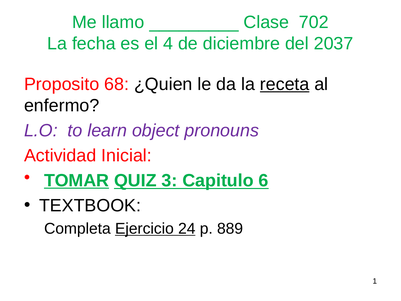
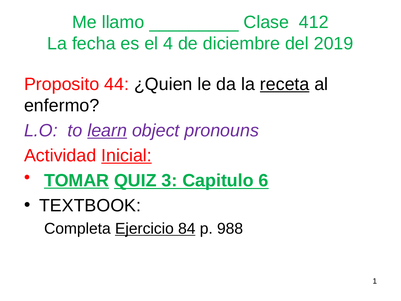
702: 702 -> 412 (314, 22)
2037: 2037 -> 2019 (334, 44)
68: 68 -> 44 (117, 84)
learn underline: none -> present (107, 130)
Inicial underline: none -> present (127, 155)
24: 24 -> 84 (187, 228)
889: 889 -> 988 (230, 228)
